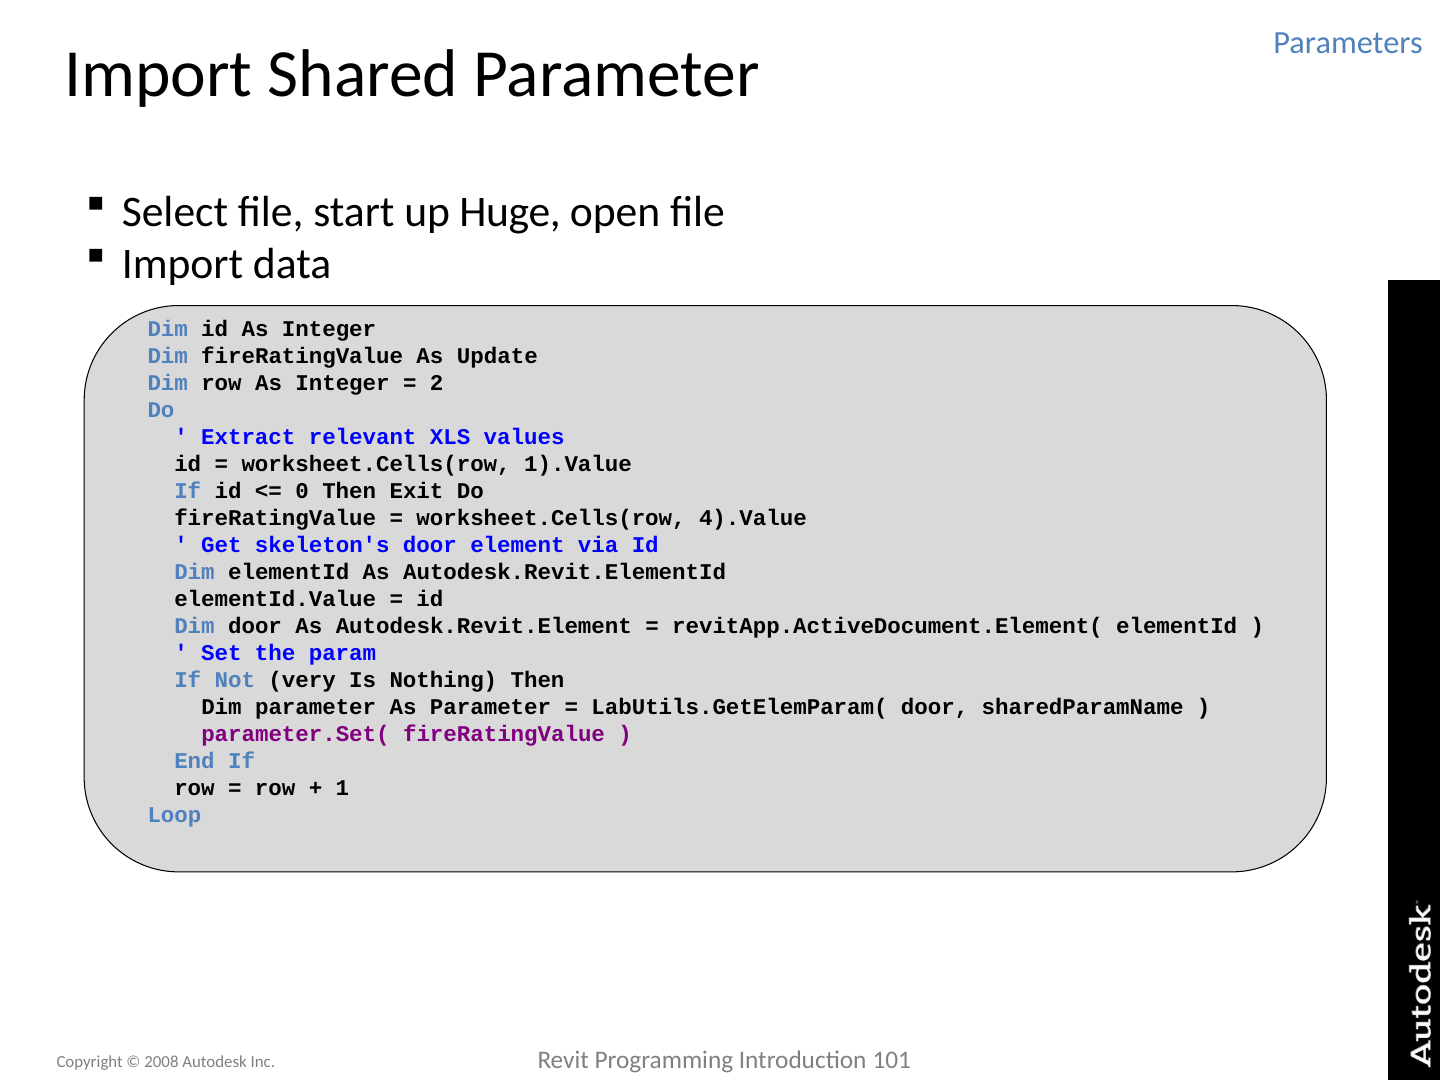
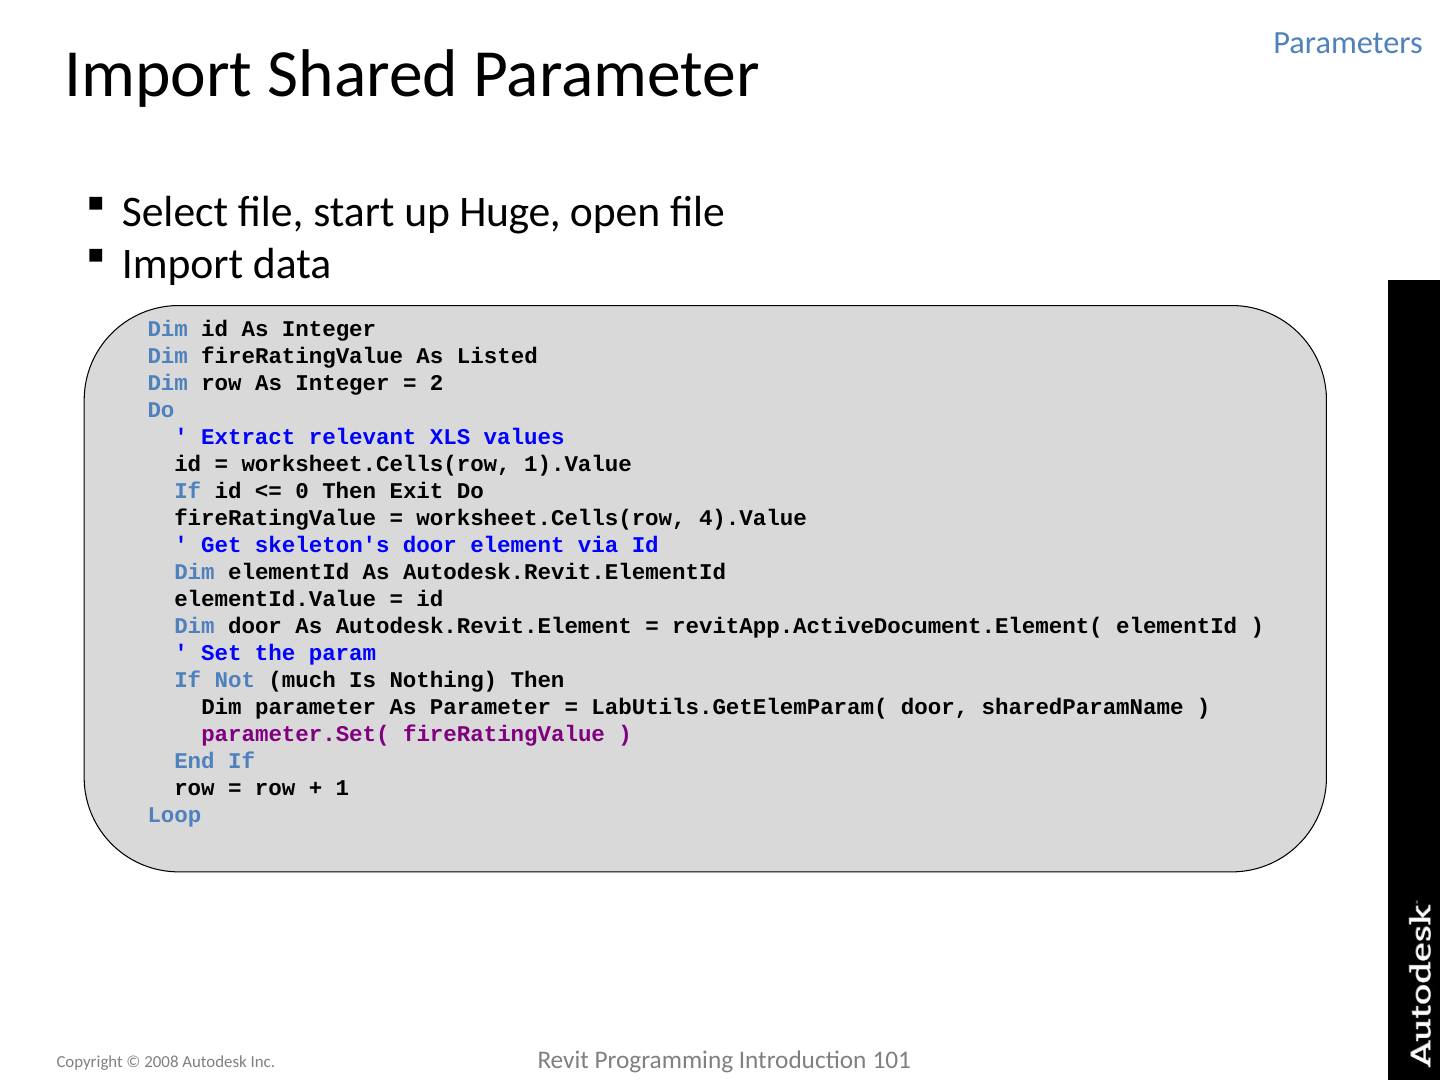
Update: Update -> Listed (497, 356)
very: very -> much (302, 680)
